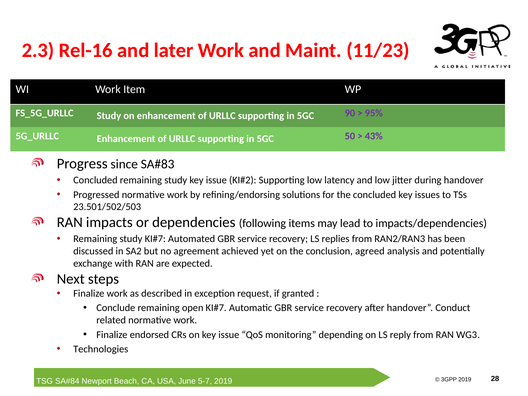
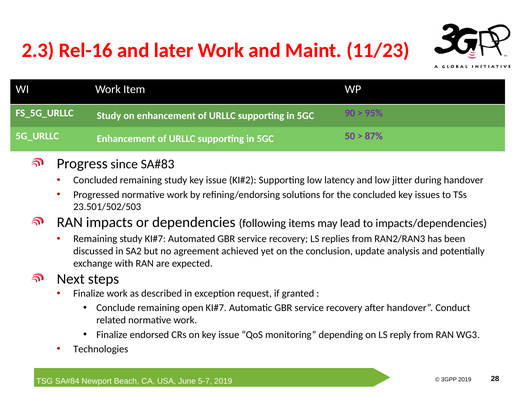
43%: 43% -> 87% (374, 136)
agreed: agreed -> update (370, 251)
